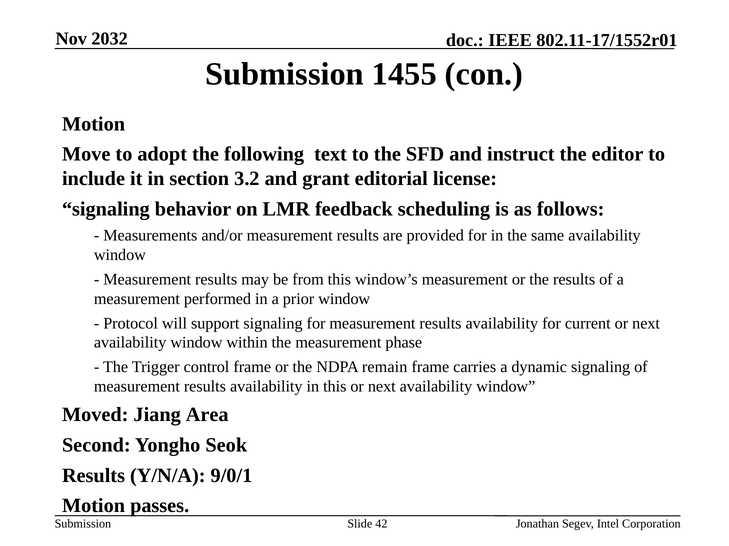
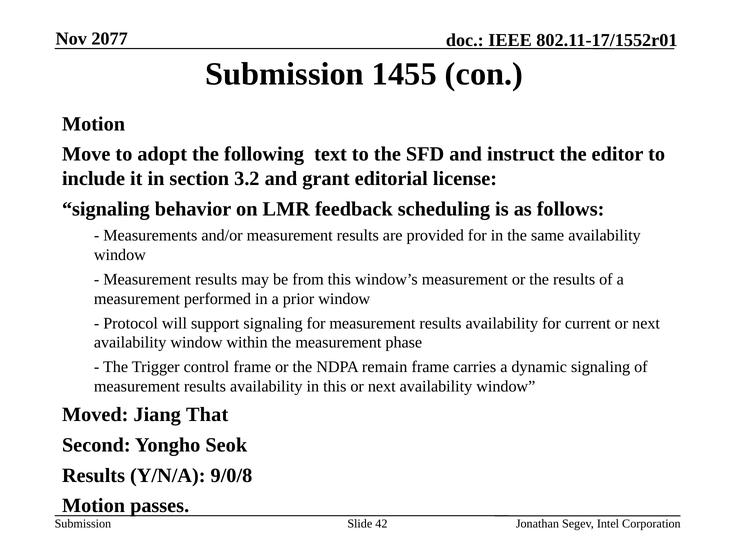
2032: 2032 -> 2077 (110, 39)
Area: Area -> That (207, 415)
9/0/1: 9/0/1 -> 9/0/8 (231, 476)
